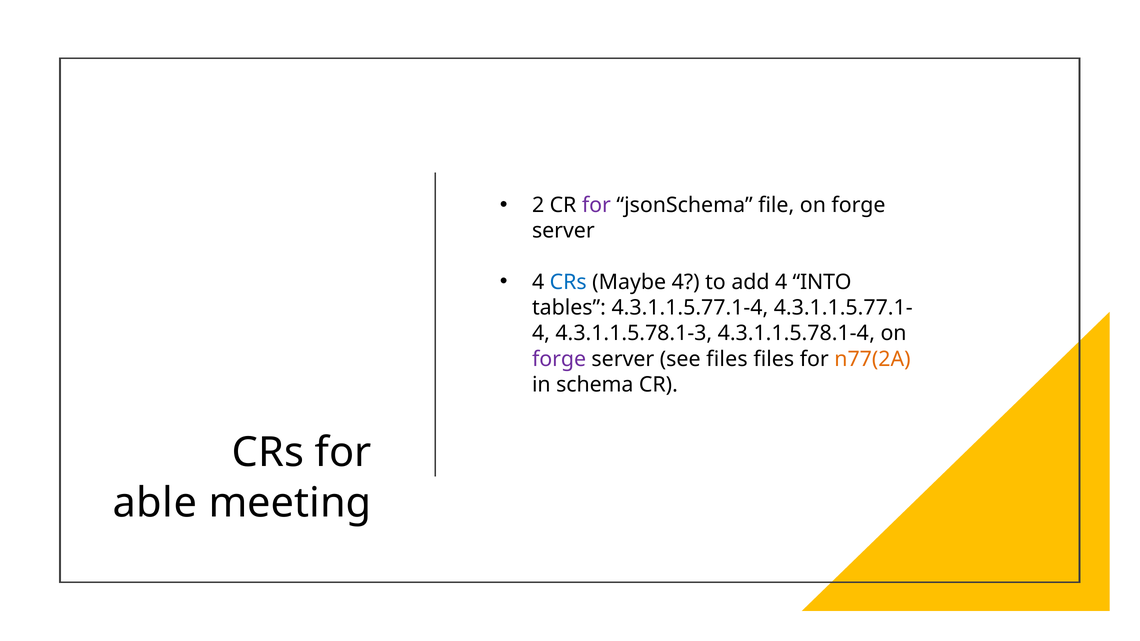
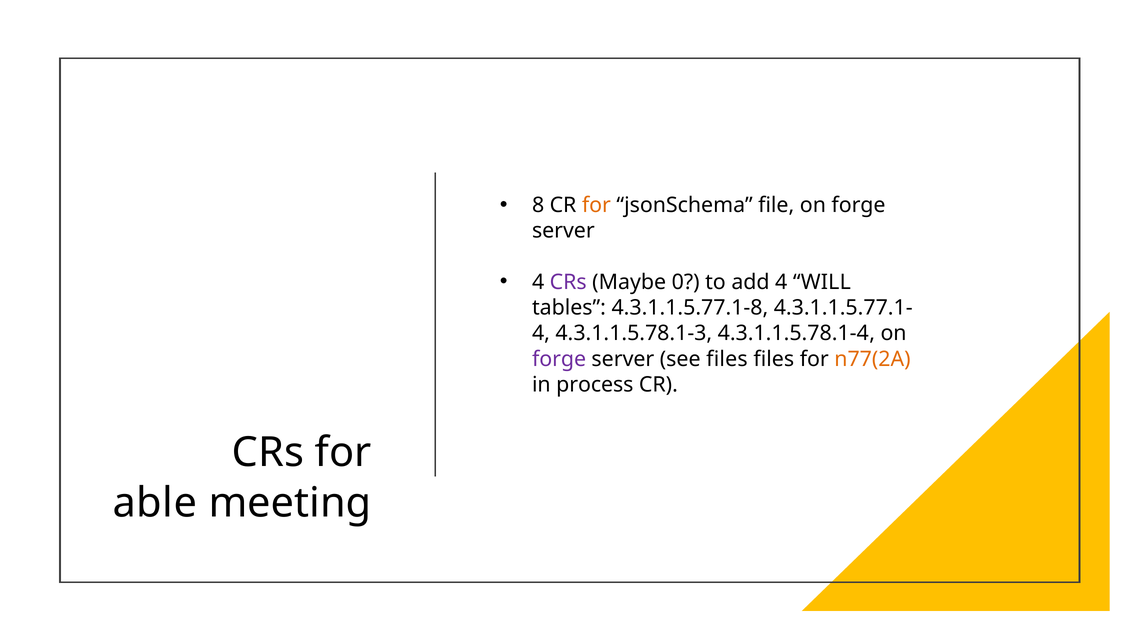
2: 2 -> 8 (538, 205)
for colour: purple -> orange (596, 205)
CRs colour: blue -> purple (568, 282)
Maybe 4: 4 -> 0 (686, 282)
INTO: INTO -> WILL (822, 282)
4.3.1.1.5.77.1-4: 4.3.1.1.5.77.1-4 -> 4.3.1.1.5.77.1-8 (690, 308)
schema: schema -> process (595, 385)
